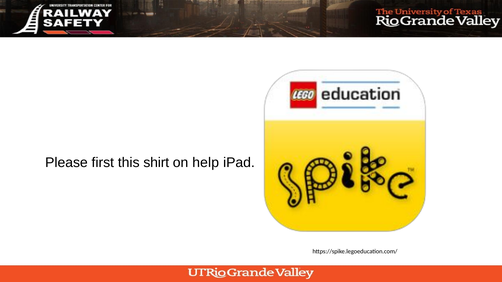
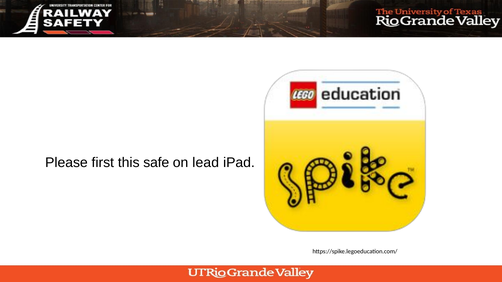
shirt: shirt -> safe (156, 163)
help: help -> lead (206, 163)
